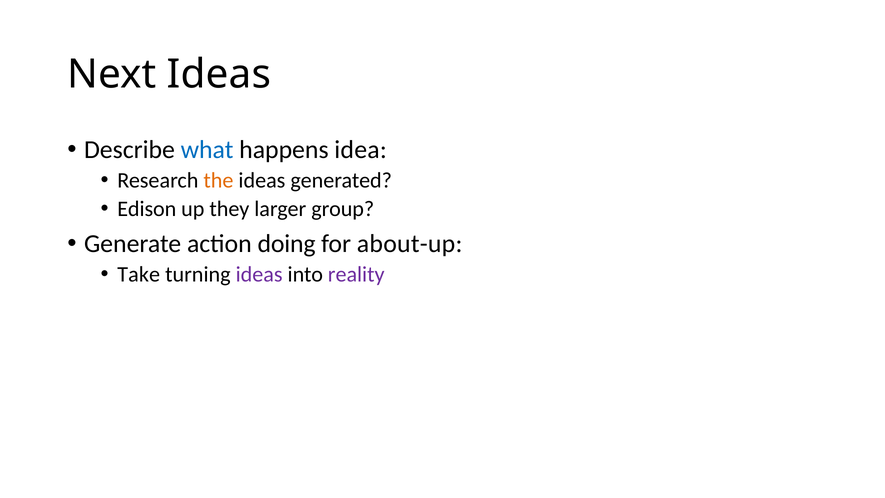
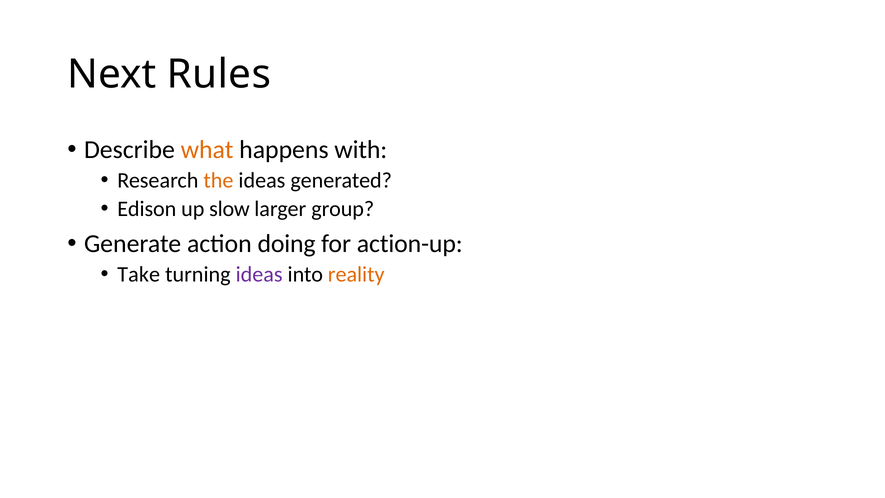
Next Ideas: Ideas -> Rules (219, 74)
what colour: blue -> orange (207, 150)
idea: idea -> with (361, 150)
they: they -> slow (229, 209)
about-up: about-up -> action-up (410, 244)
reality colour: purple -> orange (356, 274)
